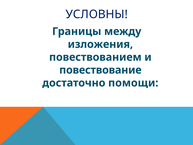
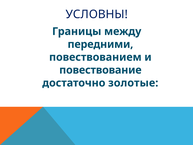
изложения: изложения -> передними (100, 44)
помощи: помощи -> золотые (133, 83)
